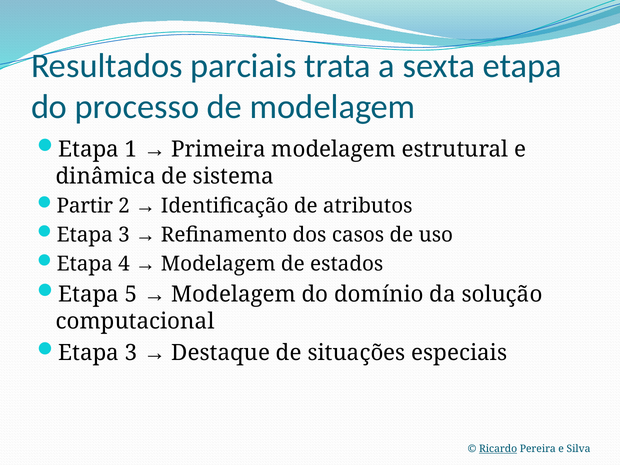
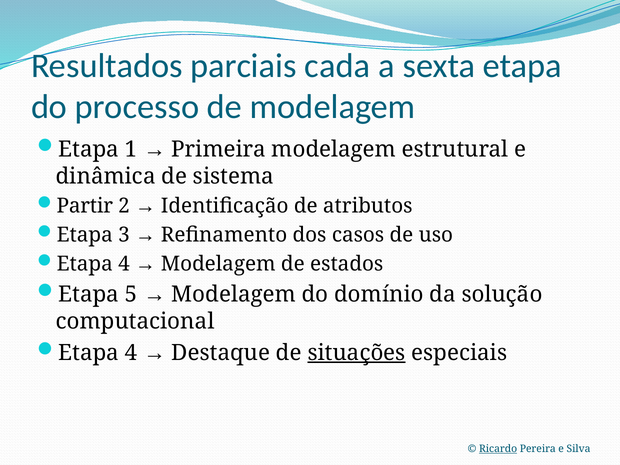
trata: trata -> cada (337, 66)
3: 3 -> 4 (131, 353)
situações underline: none -> present (357, 353)
